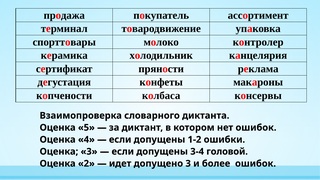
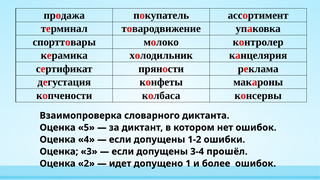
головой: головой -> прошёл (227, 152)
допущено 3: 3 -> 1 (188, 164)
